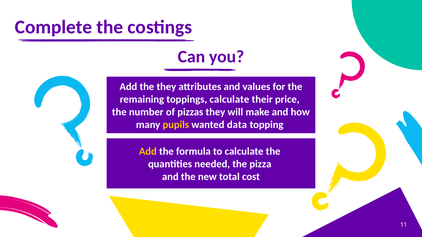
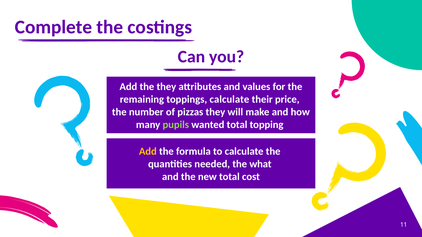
pupils colour: yellow -> light green (176, 125)
wanted data: data -> total (237, 125)
pizza: pizza -> what (260, 164)
